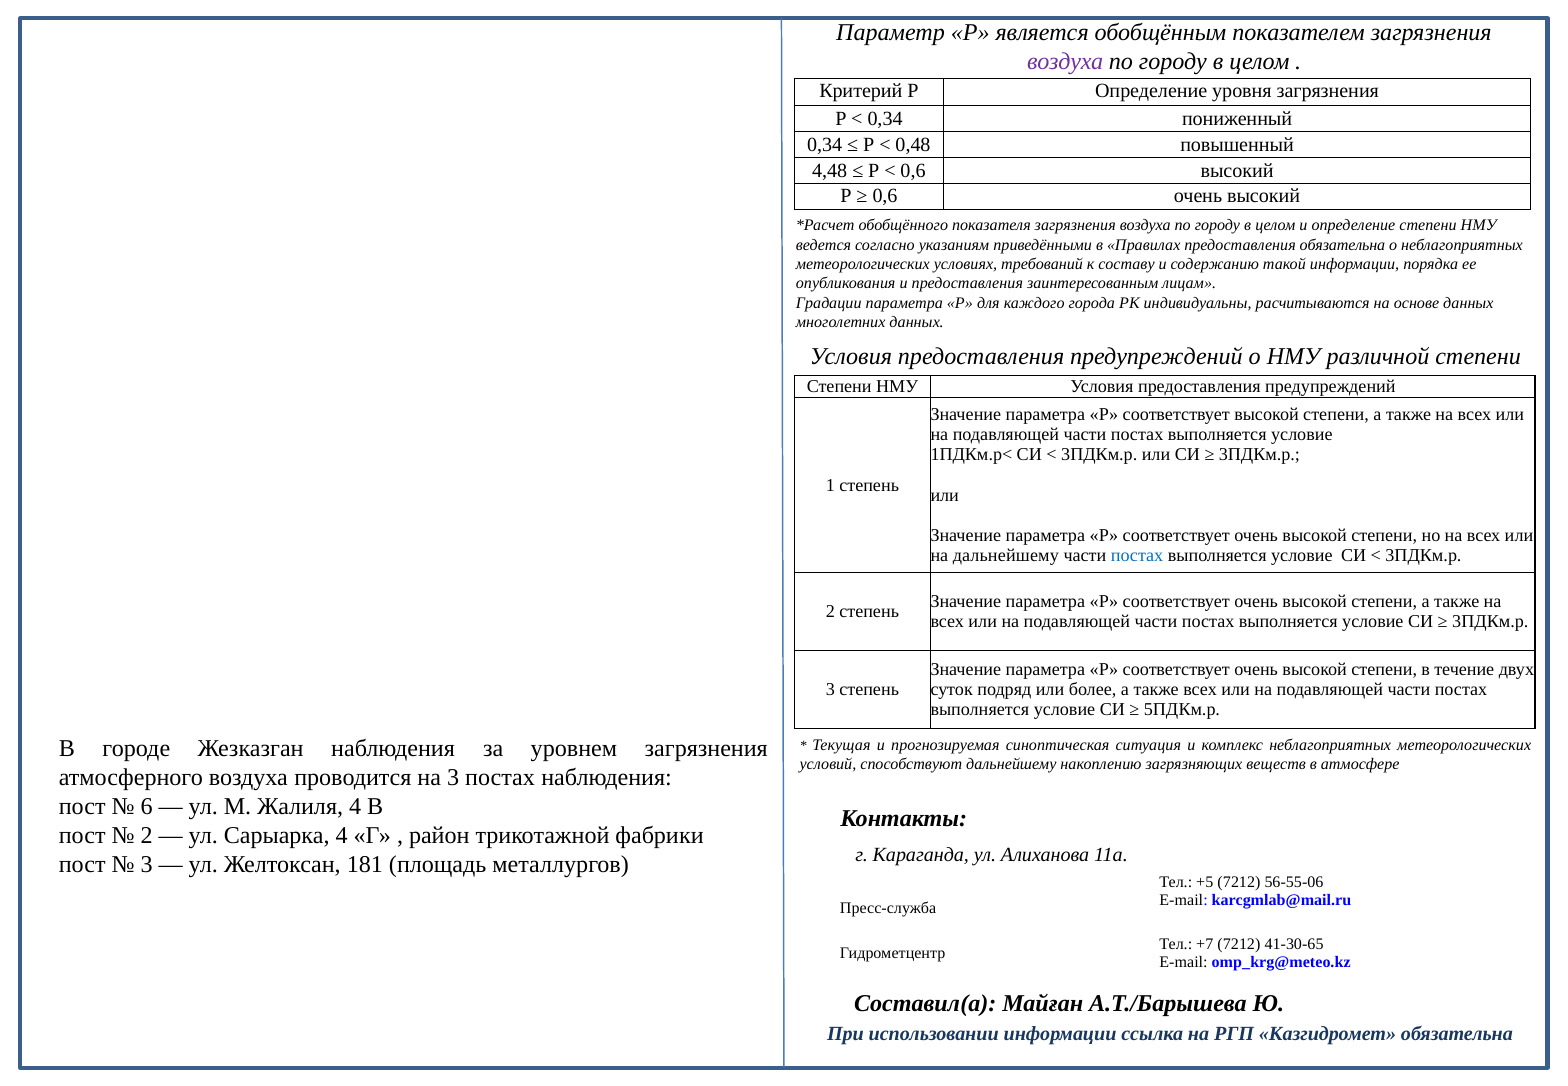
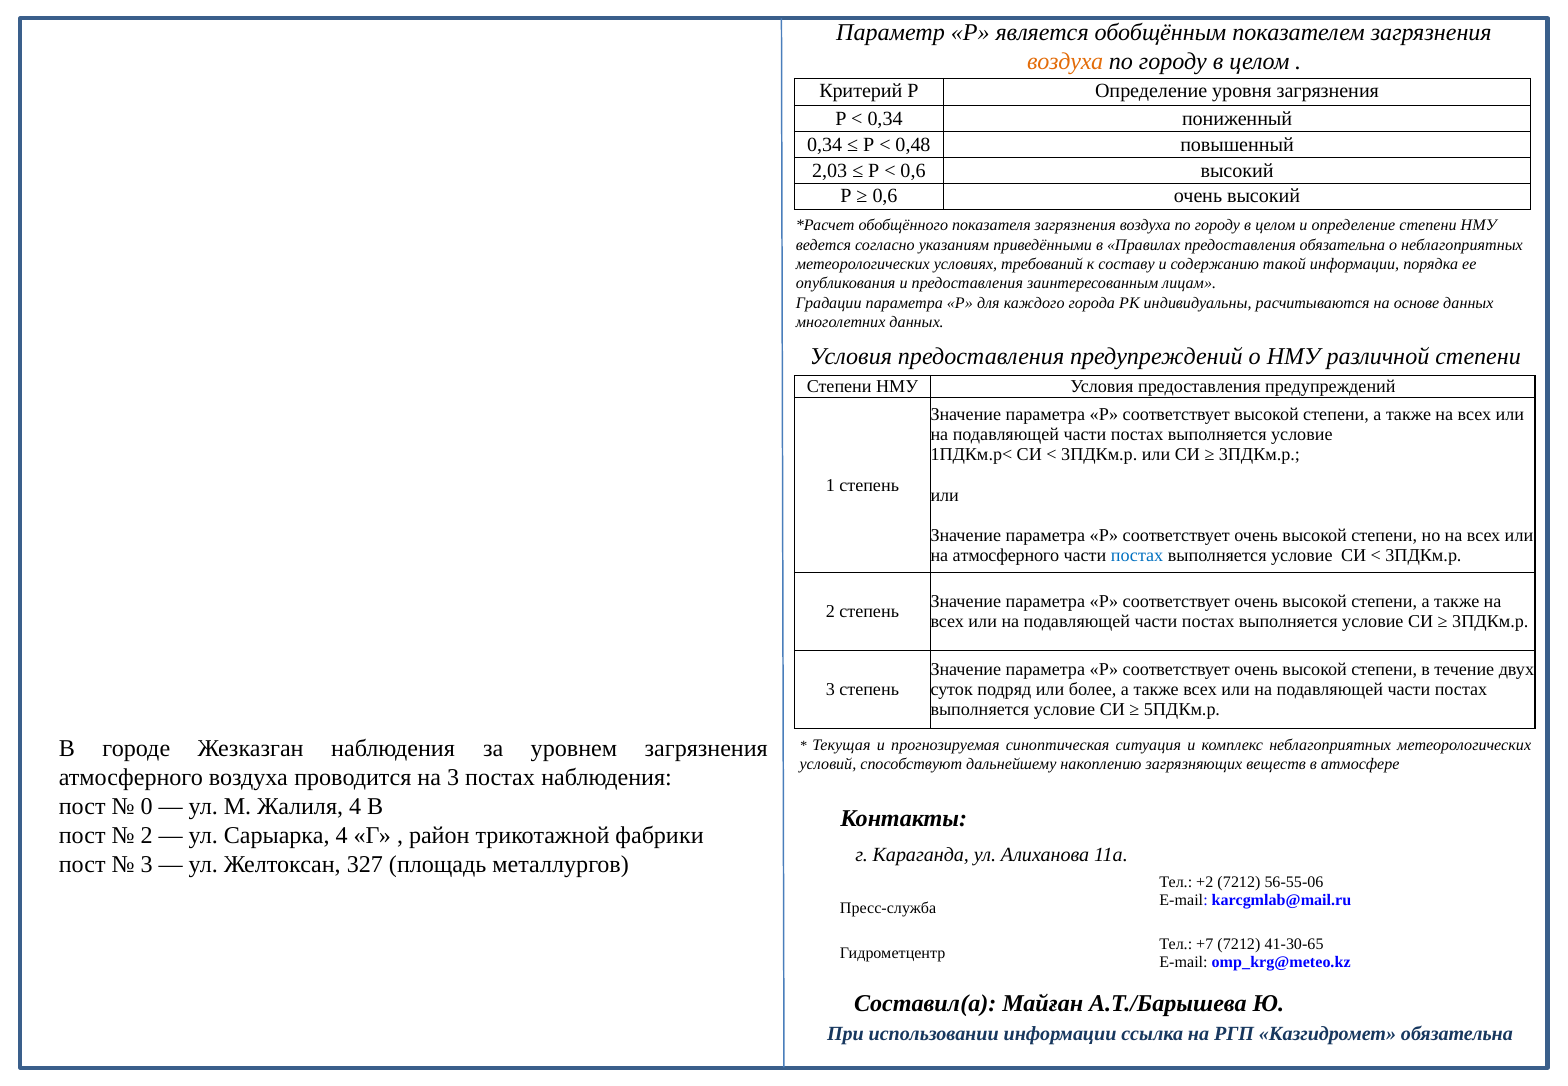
воздуха colour: purple -> orange (1065, 62)
4,48: 4,48 -> 2,03 (830, 170)
на дальнейшему: дальнейшему -> атмосферного (1006, 555)
6: 6 -> 0 (147, 806)
181: 181 -> 327 (365, 864)
+5: +5 -> +2 (1205, 881)
